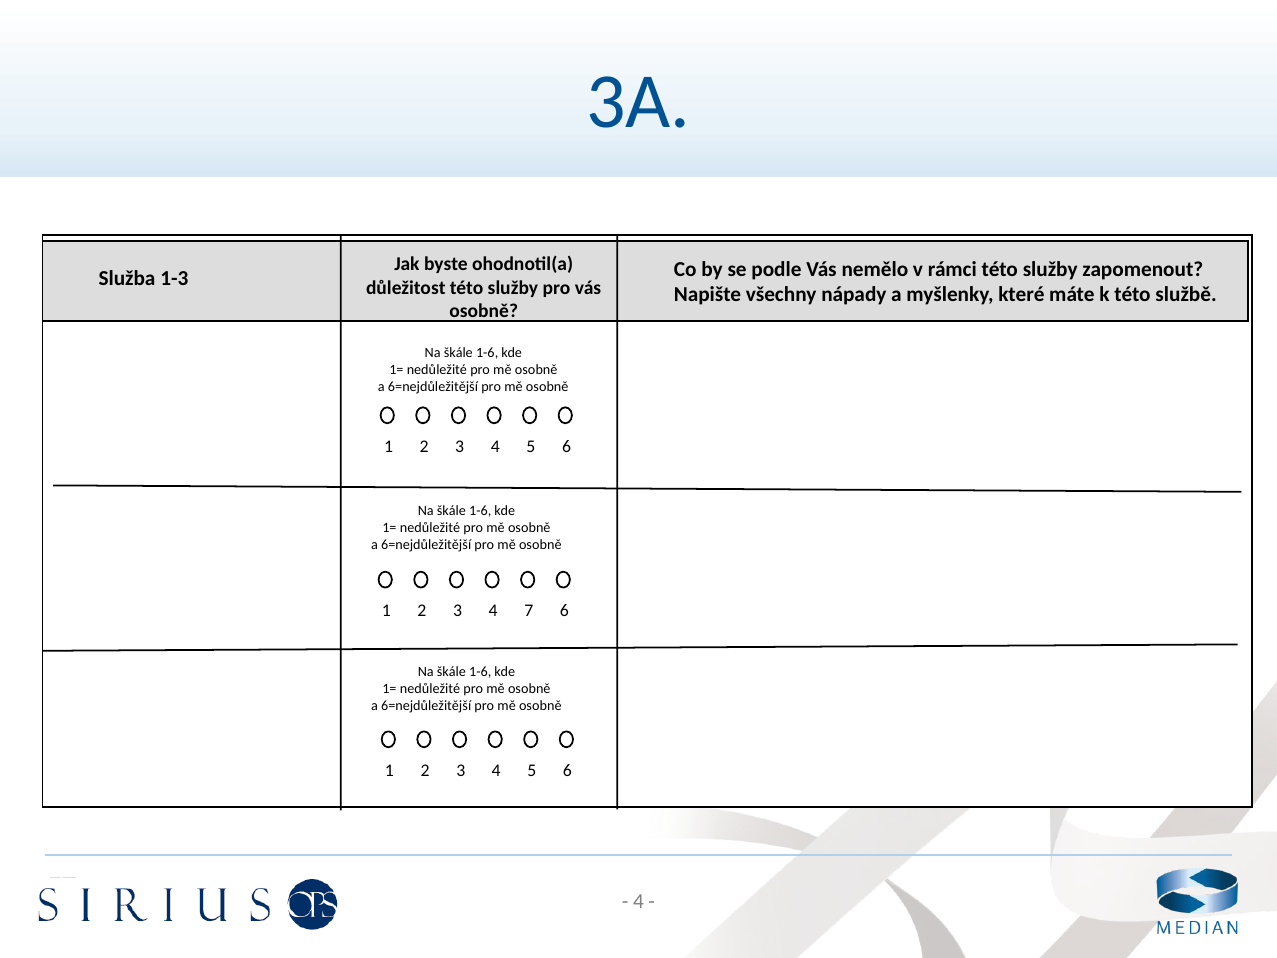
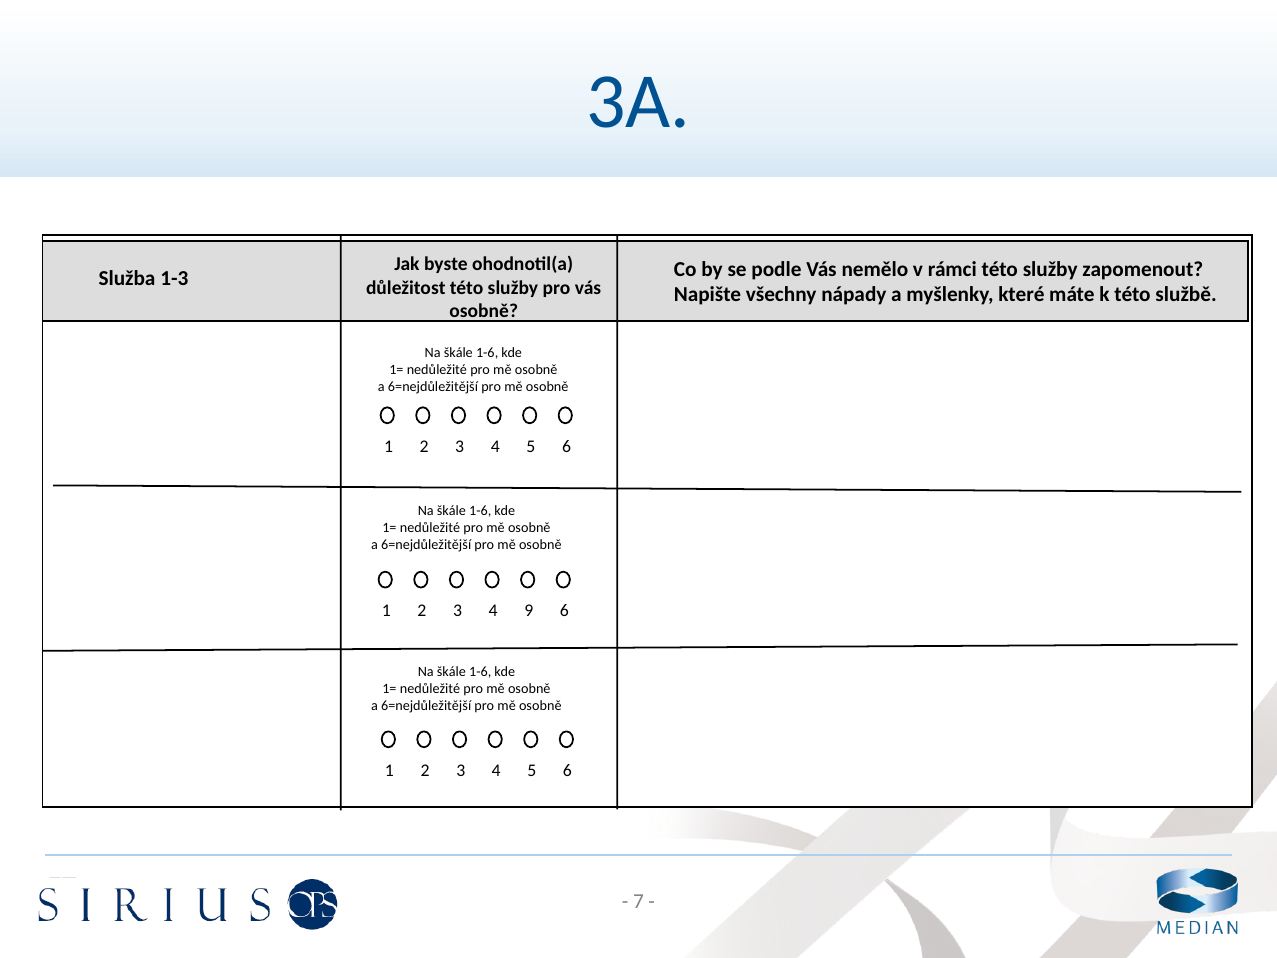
7: 7 -> 9 (529, 610)
4: 4 -> 7 (639, 902)
